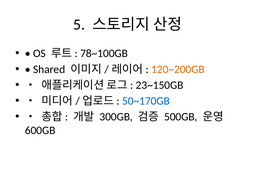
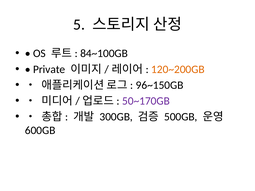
78~100GB: 78~100GB -> 84~100GB (104, 53)
Shared: Shared -> Private (49, 69)
23~150GB: 23~150GB -> 96~150GB (160, 85)
50~170GB colour: blue -> purple (146, 101)
